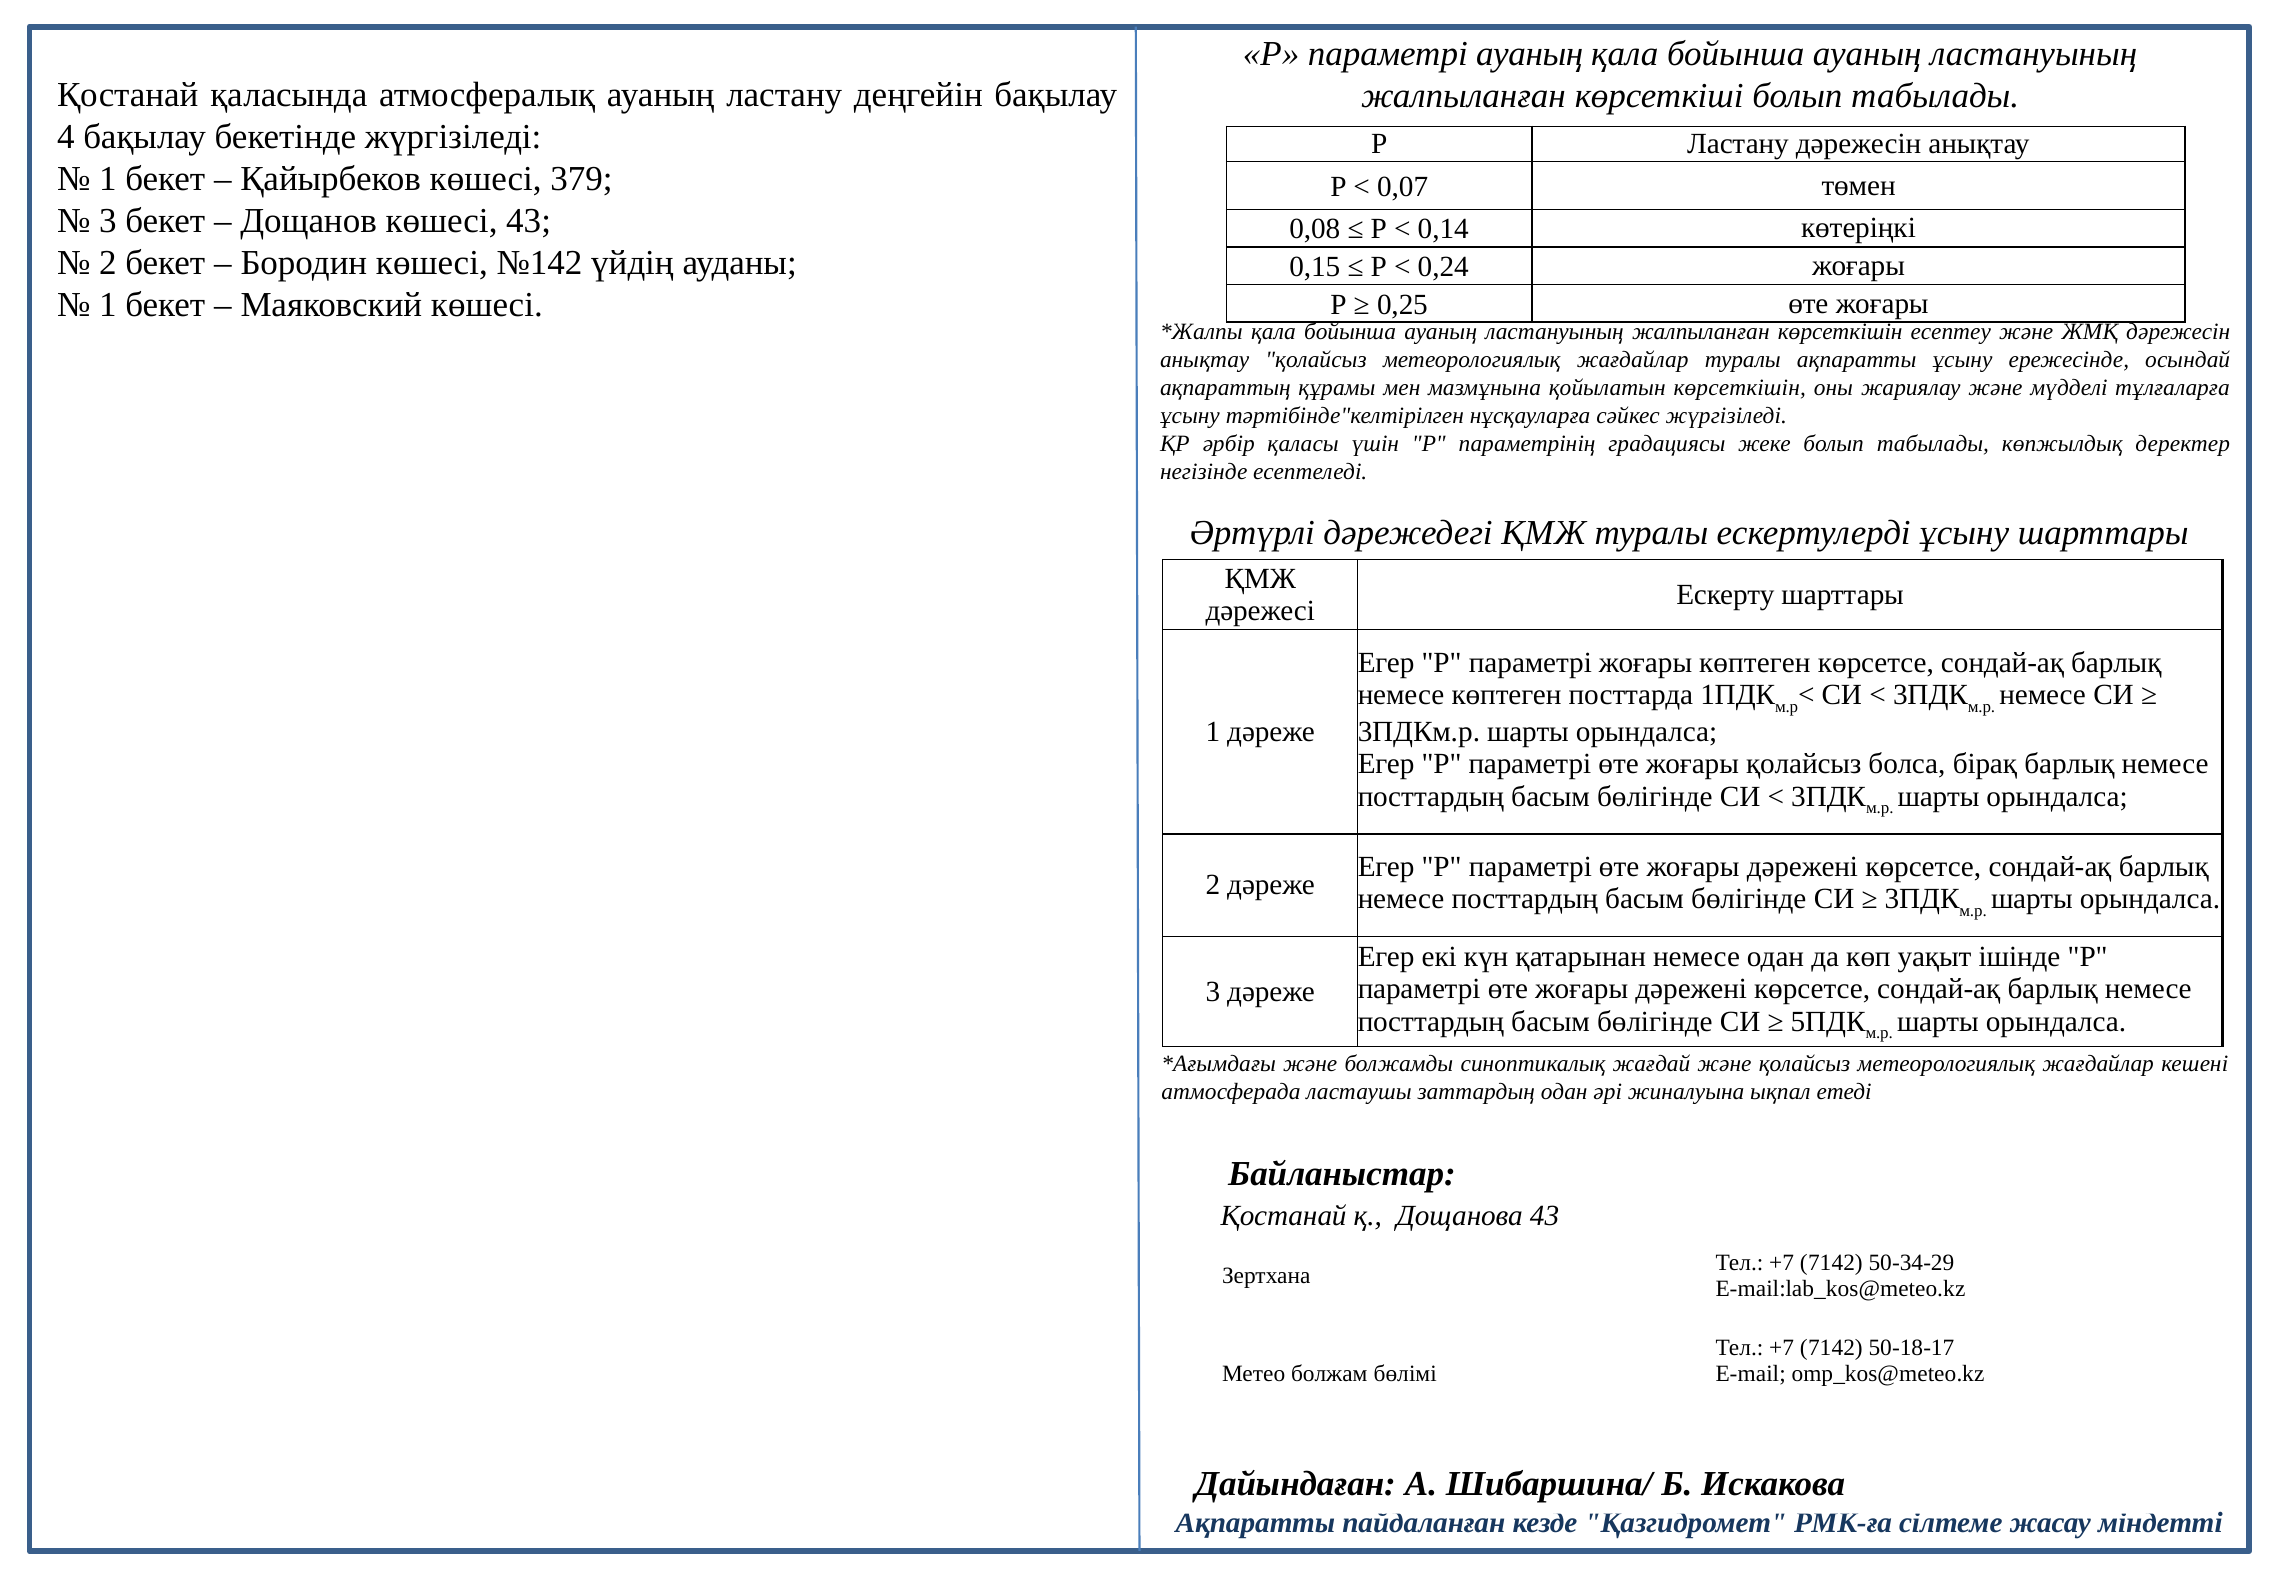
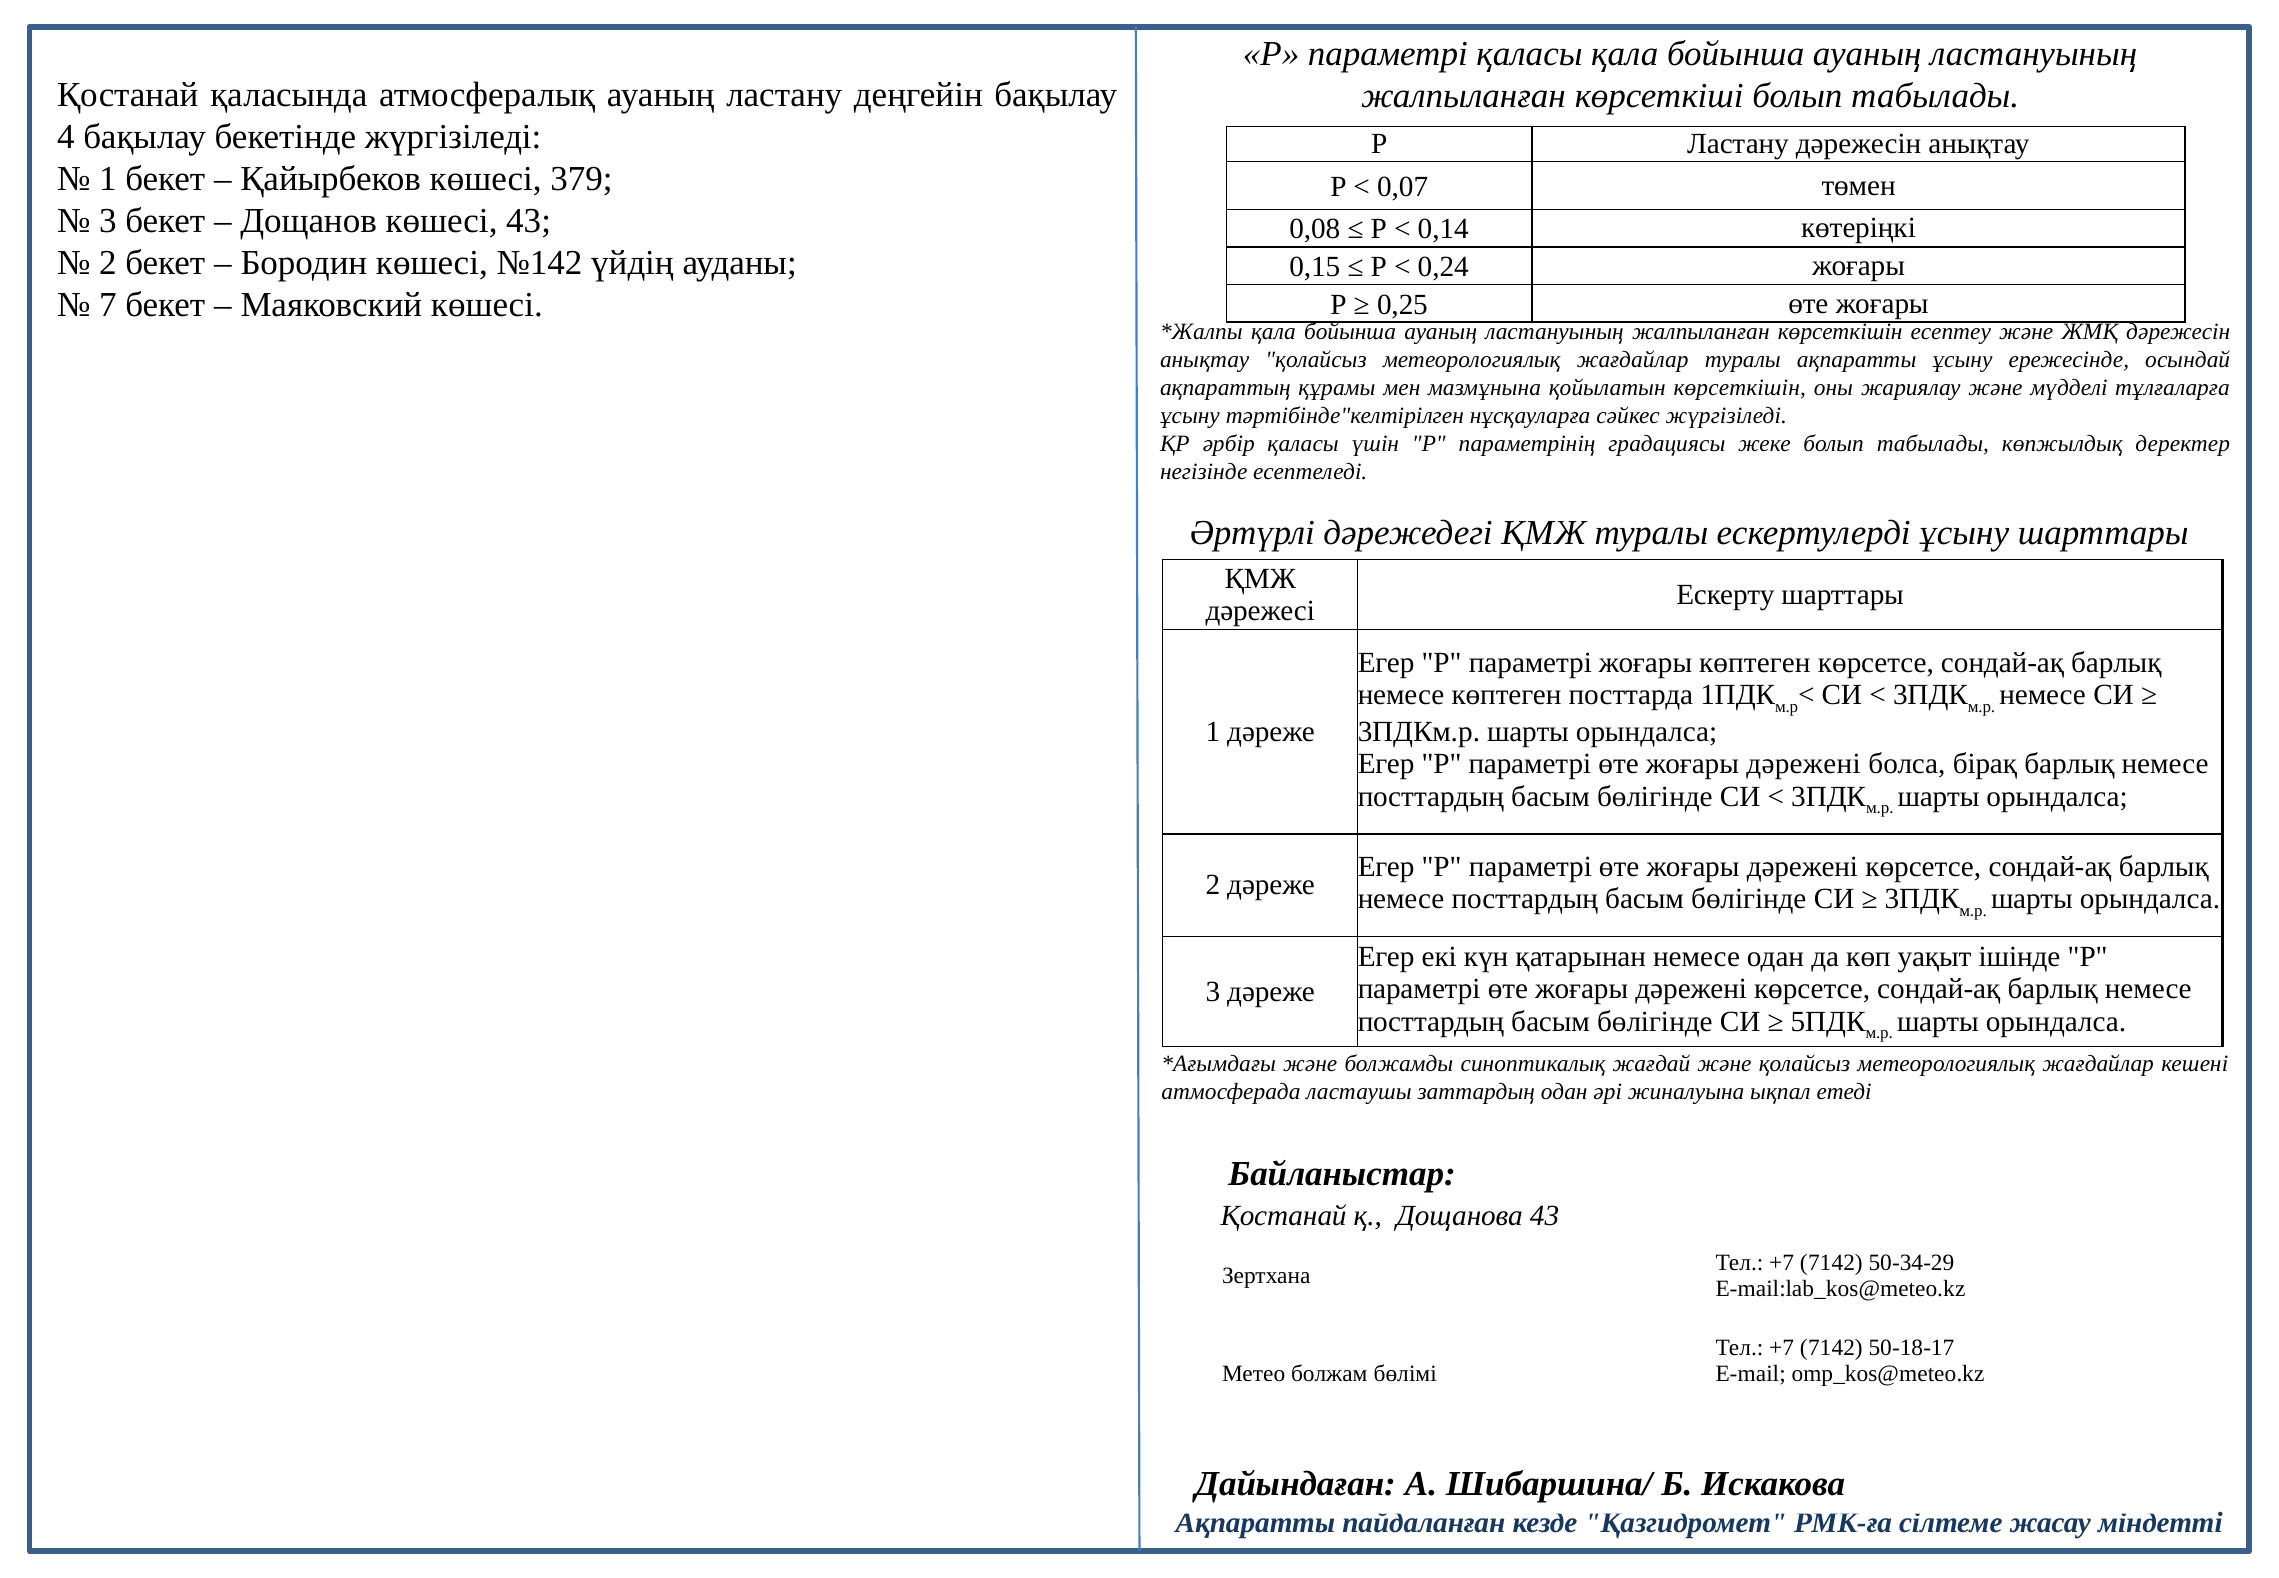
параметрі ауаның: ауаның -> қаласы (1529, 54)
1: 1 -> 7 (108, 305)
қолайсыз: қолайсыз -> дәрежені (1804, 764)
